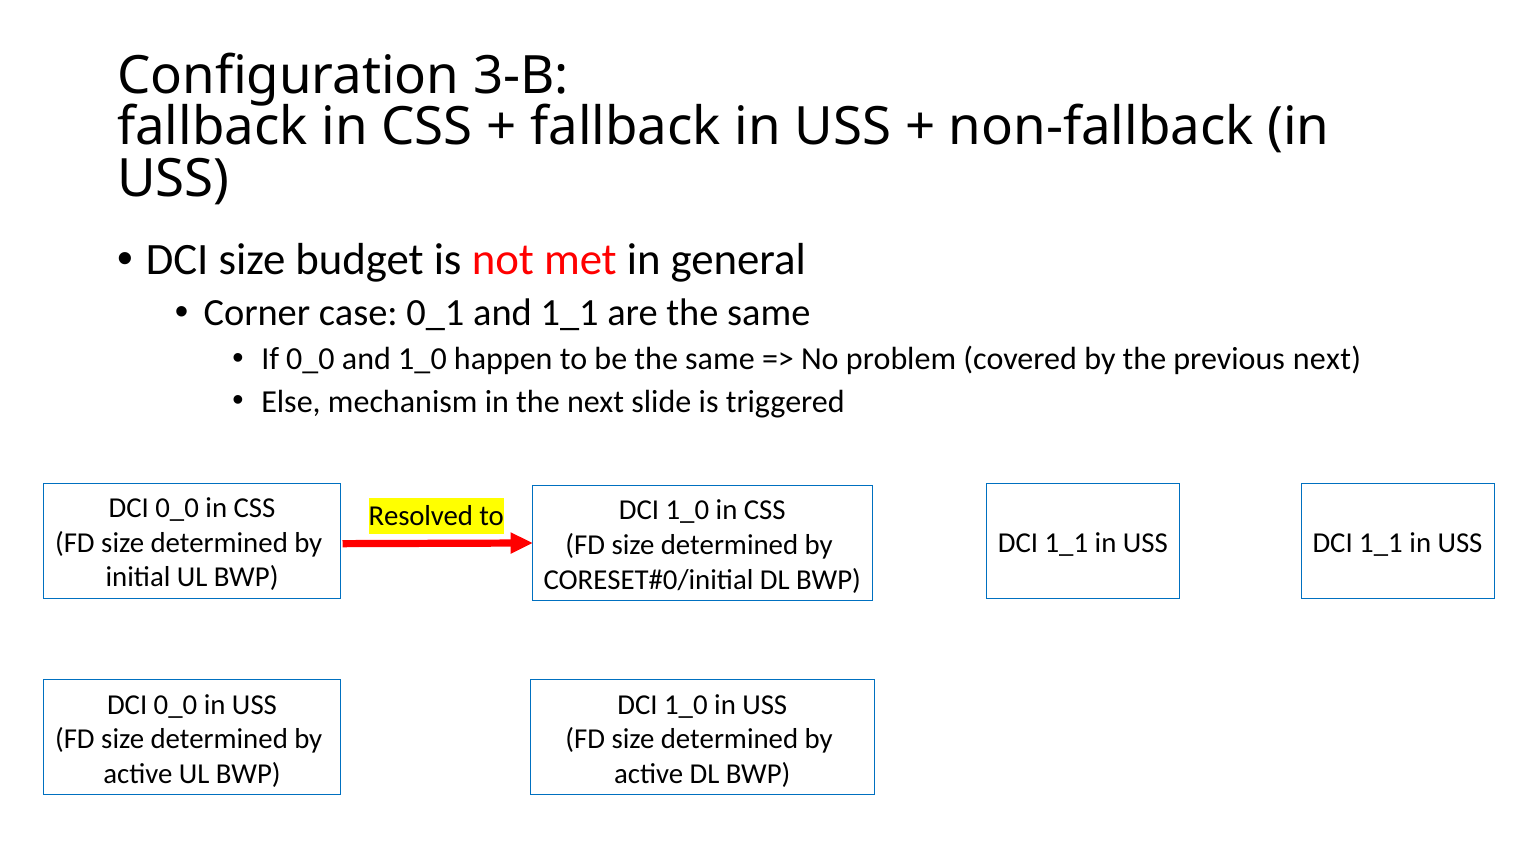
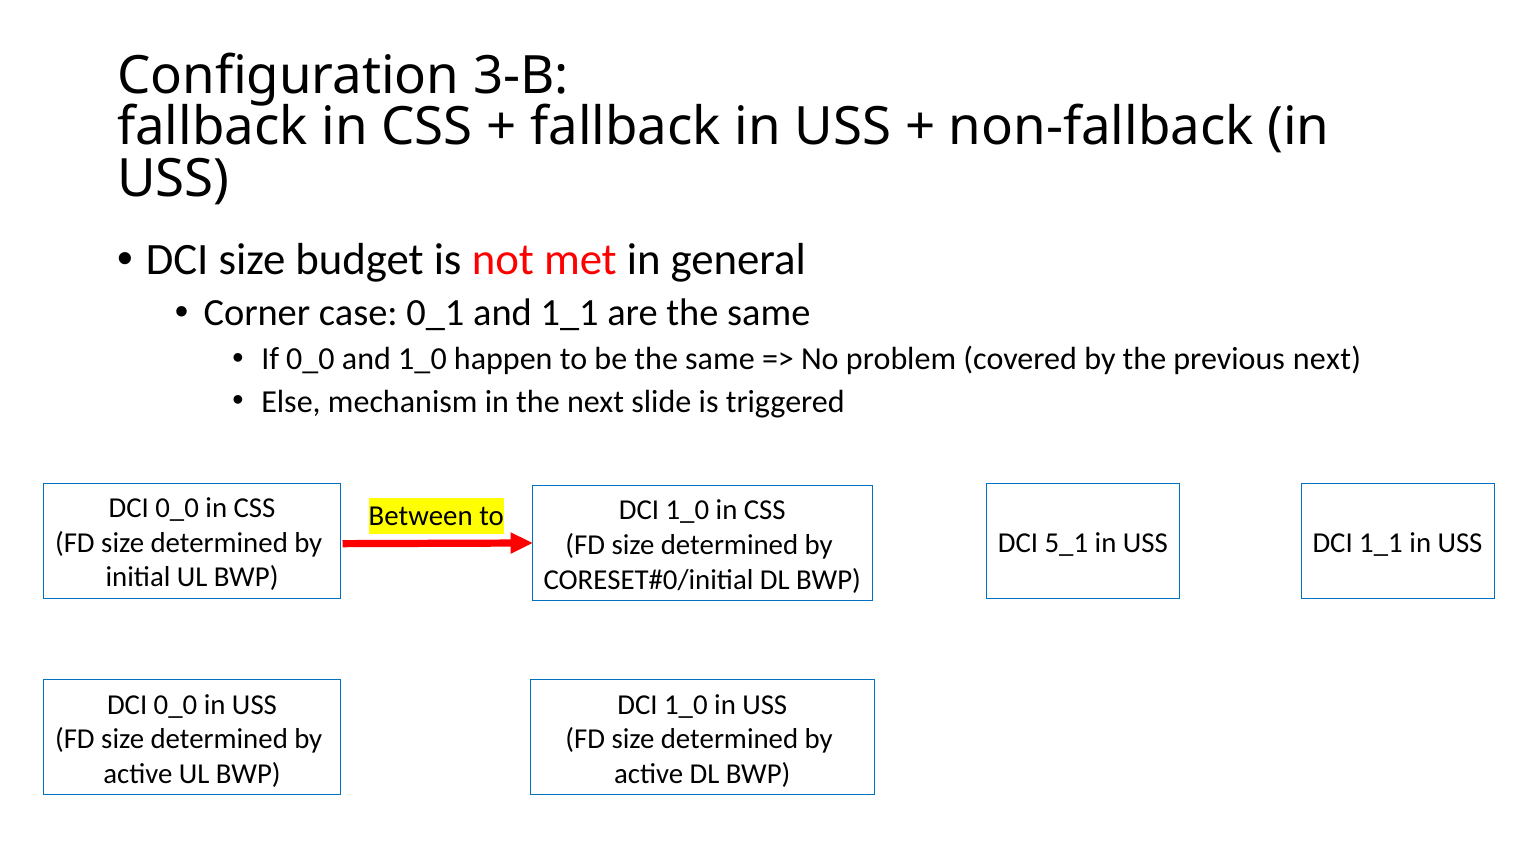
Resolved: Resolved -> Between (421, 516)
1_1: 1_1 -> 5_1 (1066, 543)
